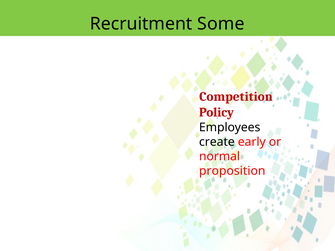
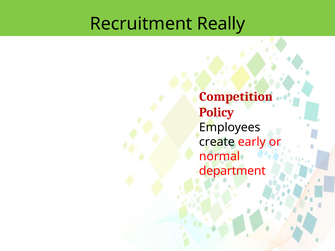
Some: Some -> Really (221, 24)
proposition: proposition -> department (232, 171)
